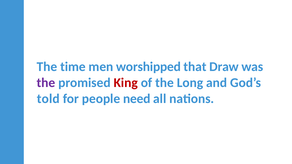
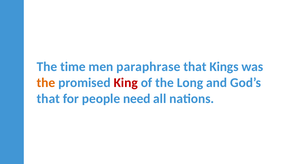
worshipped: worshipped -> paraphrase (148, 67)
Draw: Draw -> Kings (224, 67)
the colour: purple -> orange (46, 83)
told: told -> that (48, 99)
